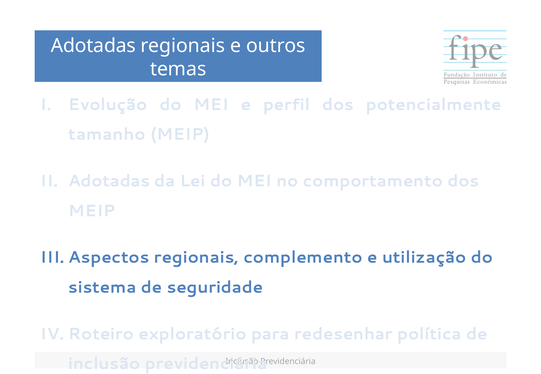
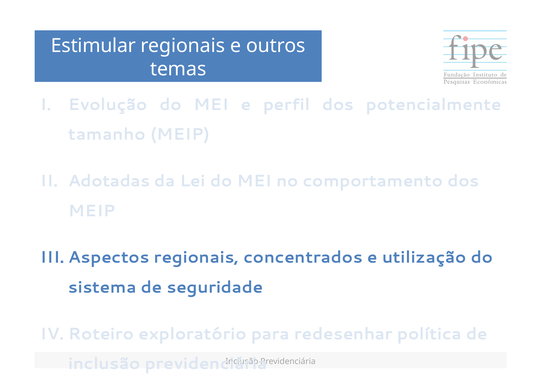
Adotadas: Adotadas -> Estimular (93, 46)
complemento: complemento -> concentrados (303, 258)
